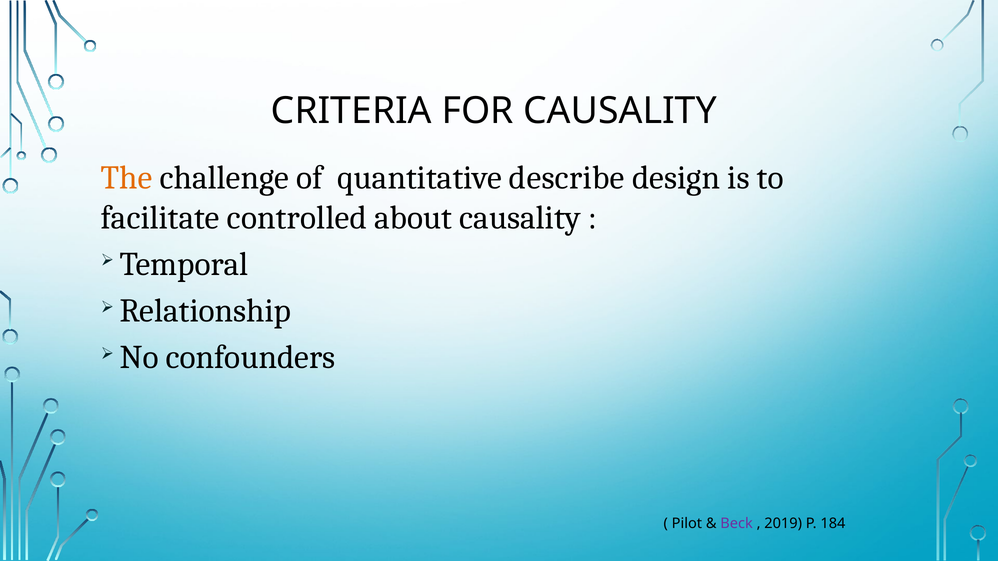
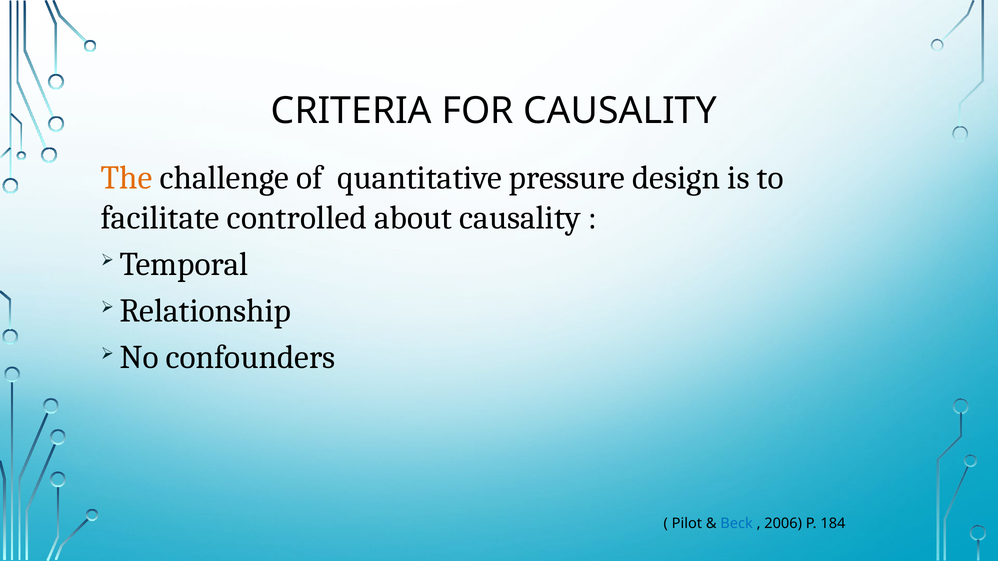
describe: describe -> pressure (567, 178)
Beck colour: purple -> blue (737, 524)
2019: 2019 -> 2006 (783, 524)
